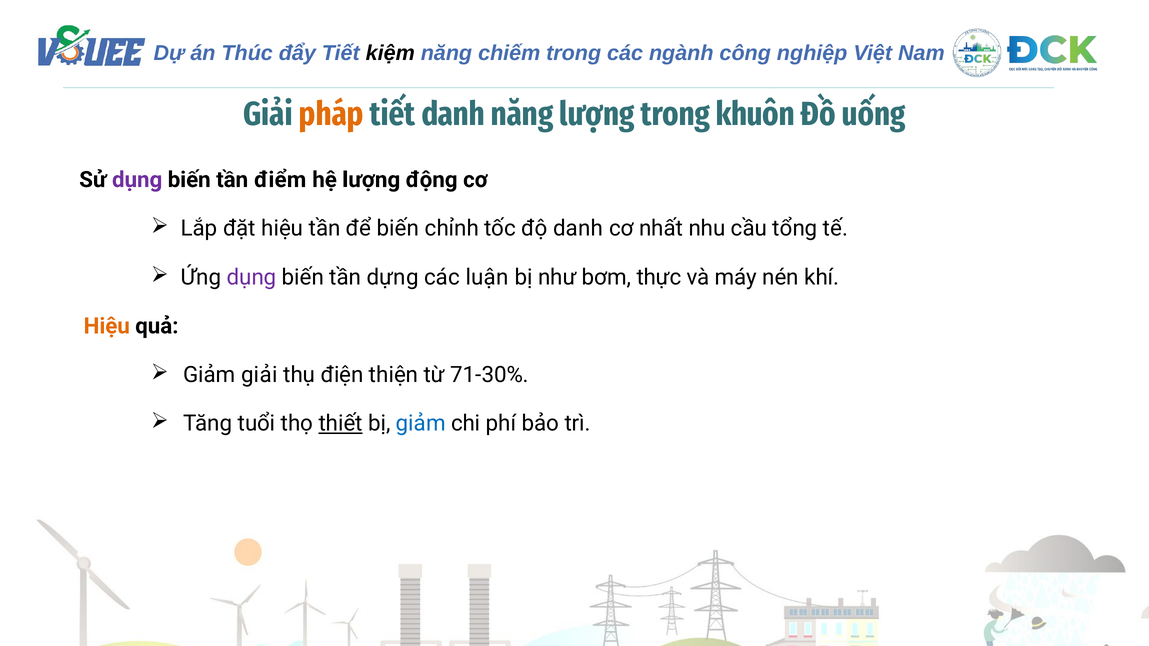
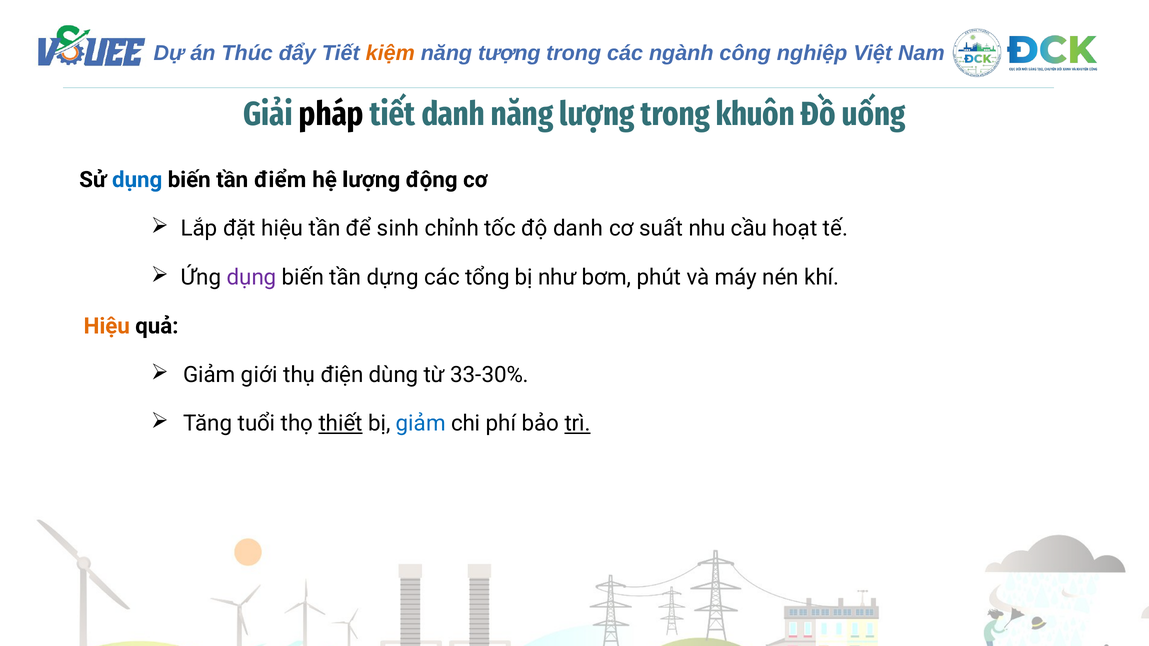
kiệm colour: black -> orange (390, 53)
chiếm: chiếm -> tượng (509, 53)
pháp colour: orange -> black (331, 114)
dụng colour: purple -> blue (137, 180)
để biến: biến -> sinh (398, 229)
nhất: nhất -> suất (661, 229)
tổng: tổng -> hoạt (795, 229)
luận: luận -> tổng (487, 277)
thực: thực -> phút (659, 277)
Giảm giải: giải -> giới (259, 375)
thiện: thiện -> dùng (394, 375)
71-30%: 71-30% -> 33-30% (490, 375)
trì underline: none -> present (578, 424)
